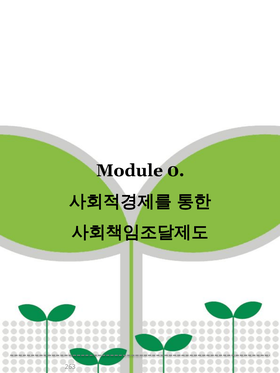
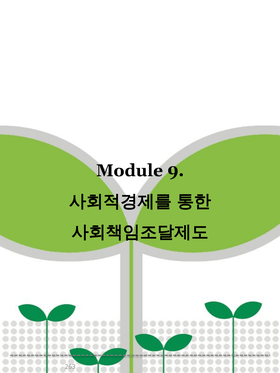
0: 0 -> 9 (176, 171)
